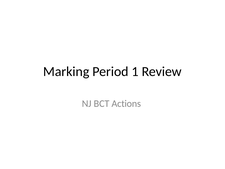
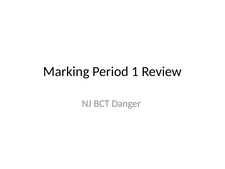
Actions: Actions -> Danger (126, 103)
